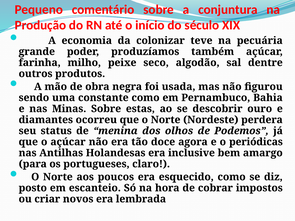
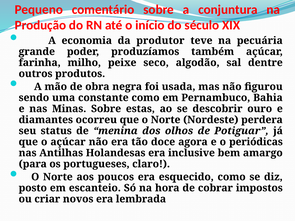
colonizar: colonizar -> produtor (160, 41)
Podemos: Podemos -> Potiguar (241, 131)
